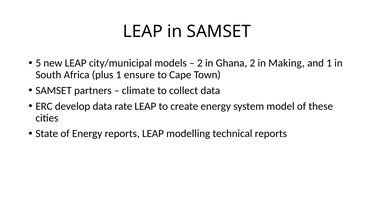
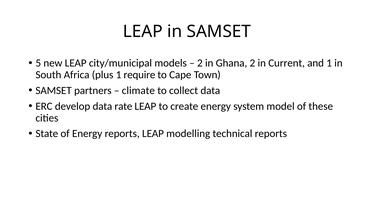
Making: Making -> Current (287, 63)
ensure: ensure -> require (139, 75)
